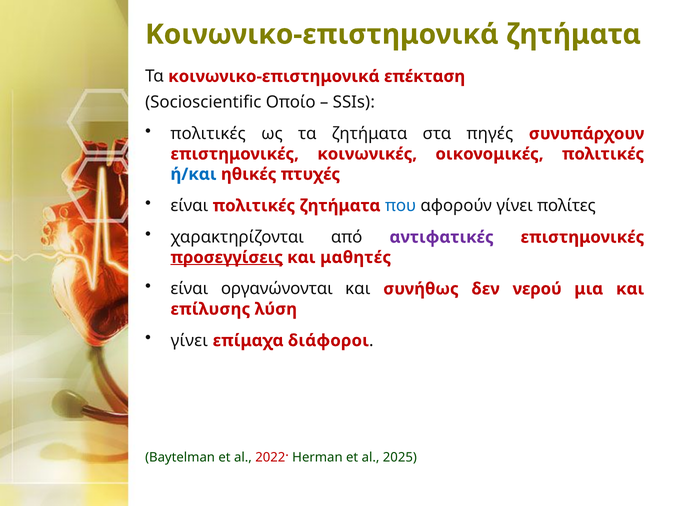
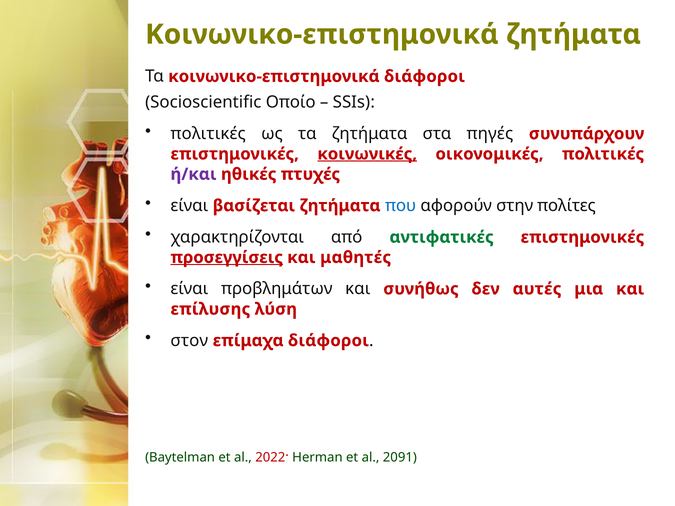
κοινωνικο-επιστημονικά επέκταση: επέκταση -> διάφοροι (424, 76)
κοινωνικές underline: none -> present (367, 154)
ή/και colour: blue -> purple (194, 174)
είναι πολιτικές: πολιτικές -> βασίζεται (254, 206)
αφορούν γίνει: γίνει -> στην (515, 206)
αντιφατικές colour: purple -> green (442, 237)
οργανώνονται: οργανώνονται -> προβλημάτων (277, 289)
νερού: νερού -> αυτές (537, 289)
γίνει: γίνει -> στον (189, 341)
2025: 2025 -> 2091 (400, 457)
